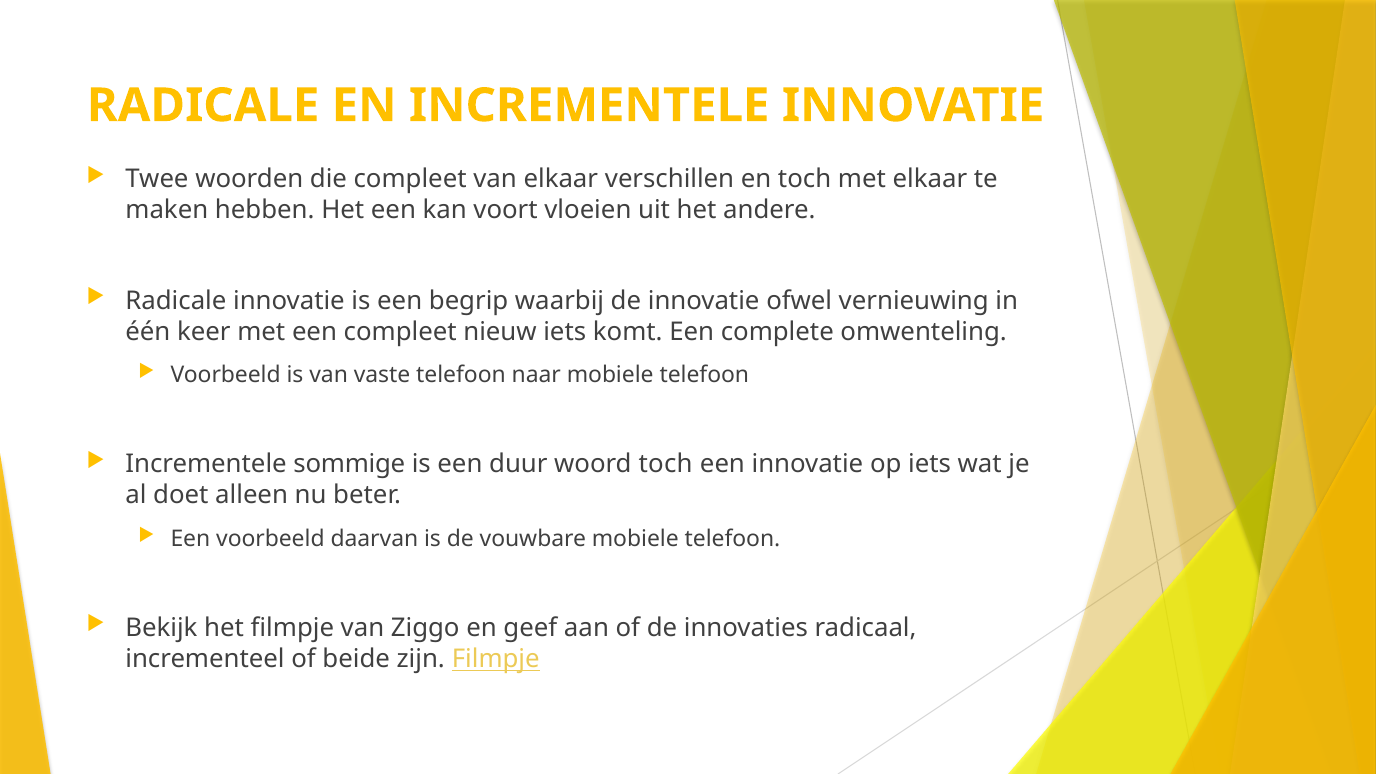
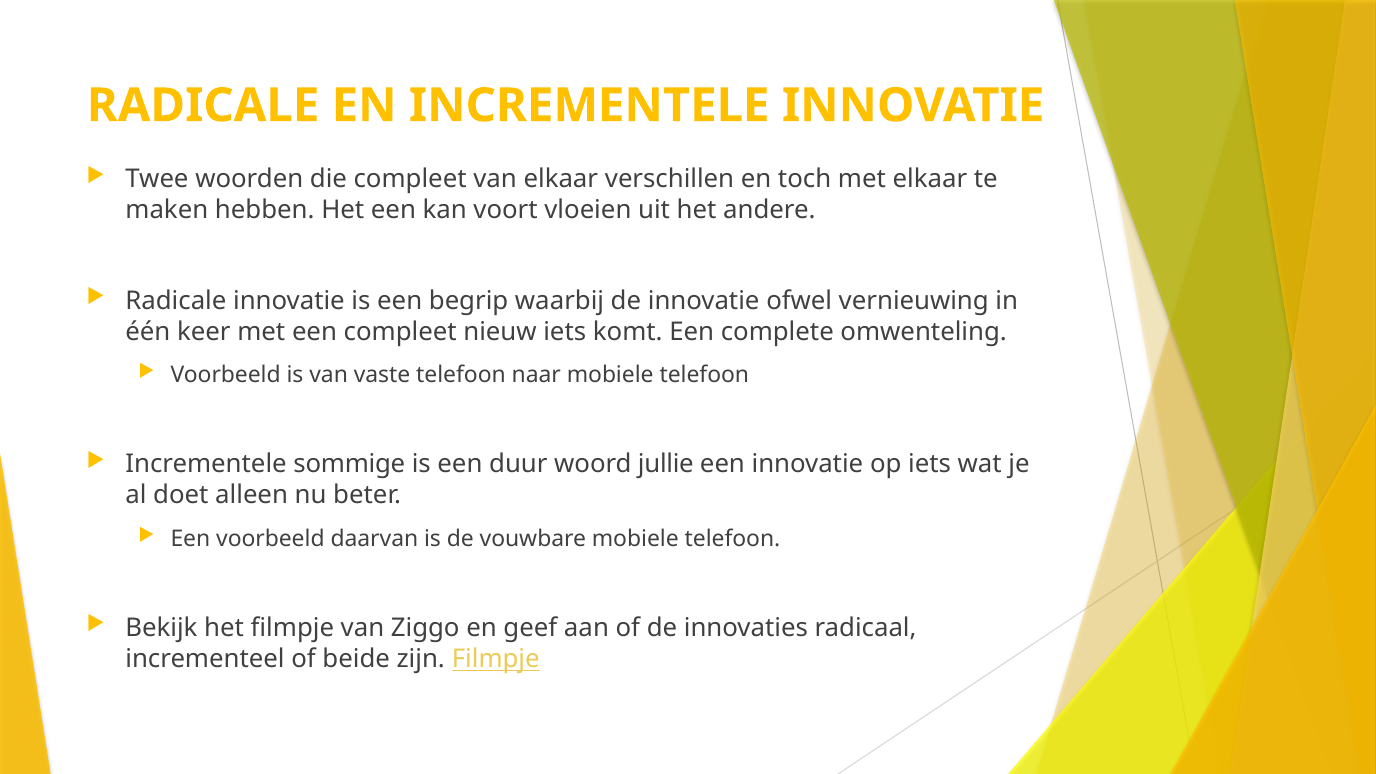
woord toch: toch -> jullie (666, 464)
